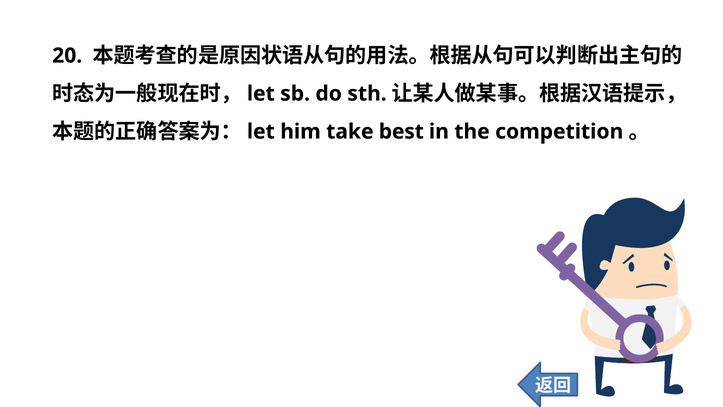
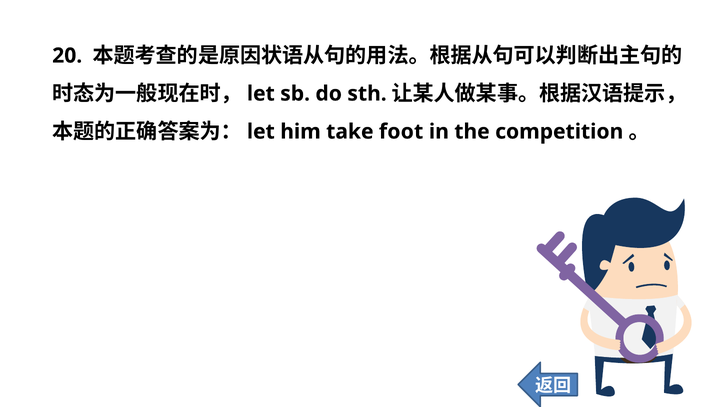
best: best -> foot (401, 132)
